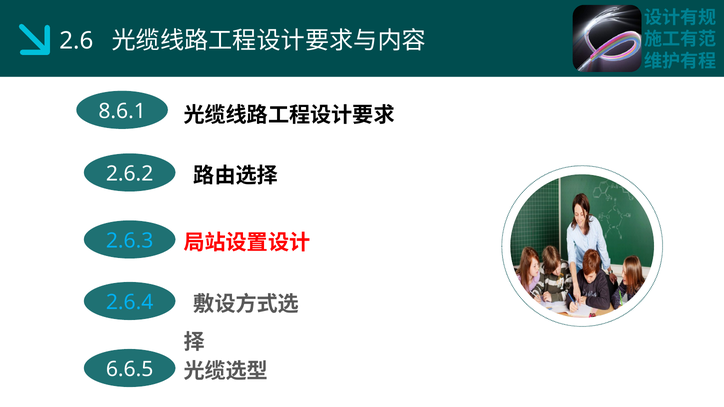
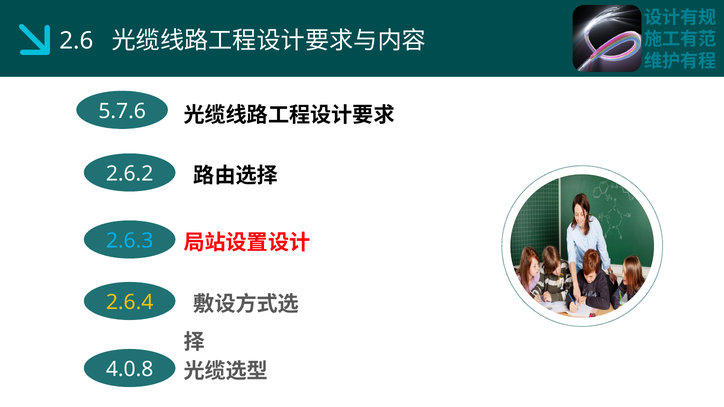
8.6.1: 8.6.1 -> 5.7.6 (122, 111)
2.6.4 colour: light blue -> yellow (130, 303)
6.6.5: 6.6.5 -> 4.0.8 (130, 370)
